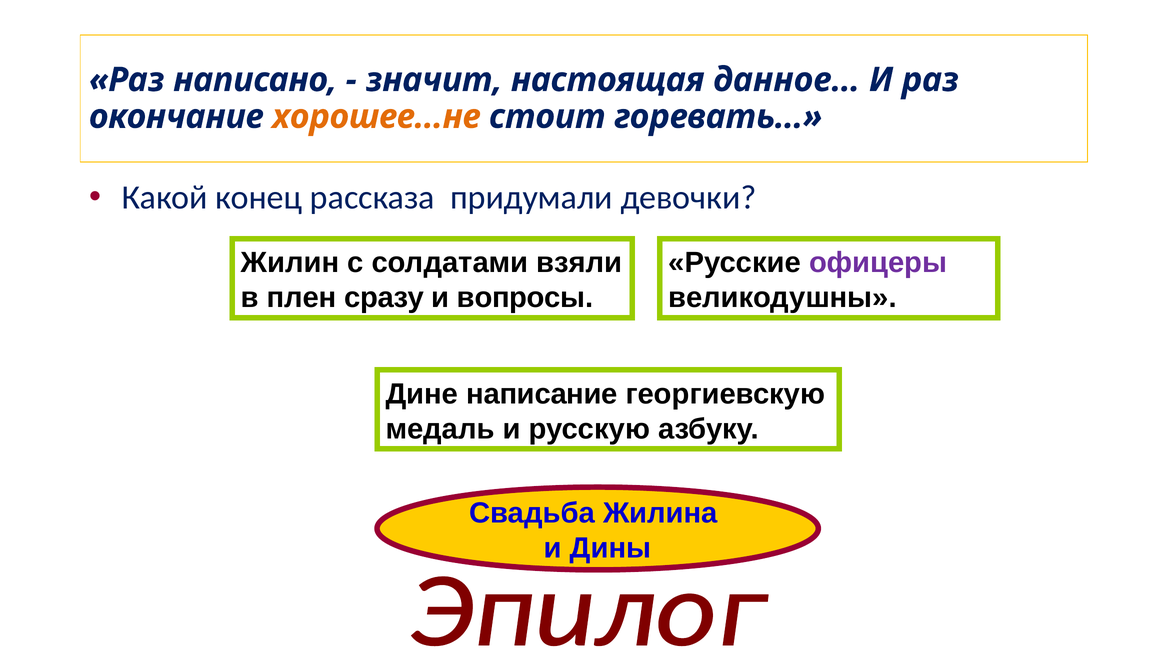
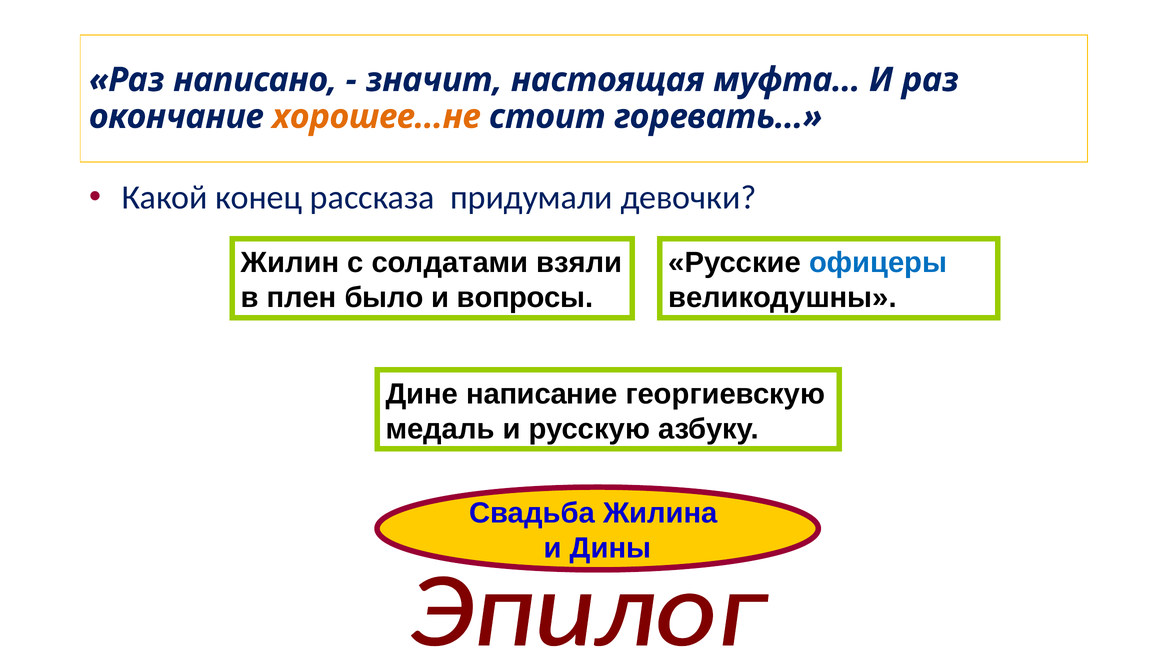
данное…: данное… -> муфта… (787, 80)
офицеры colour: purple -> blue (878, 263)
сразу: сразу -> было (384, 298)
